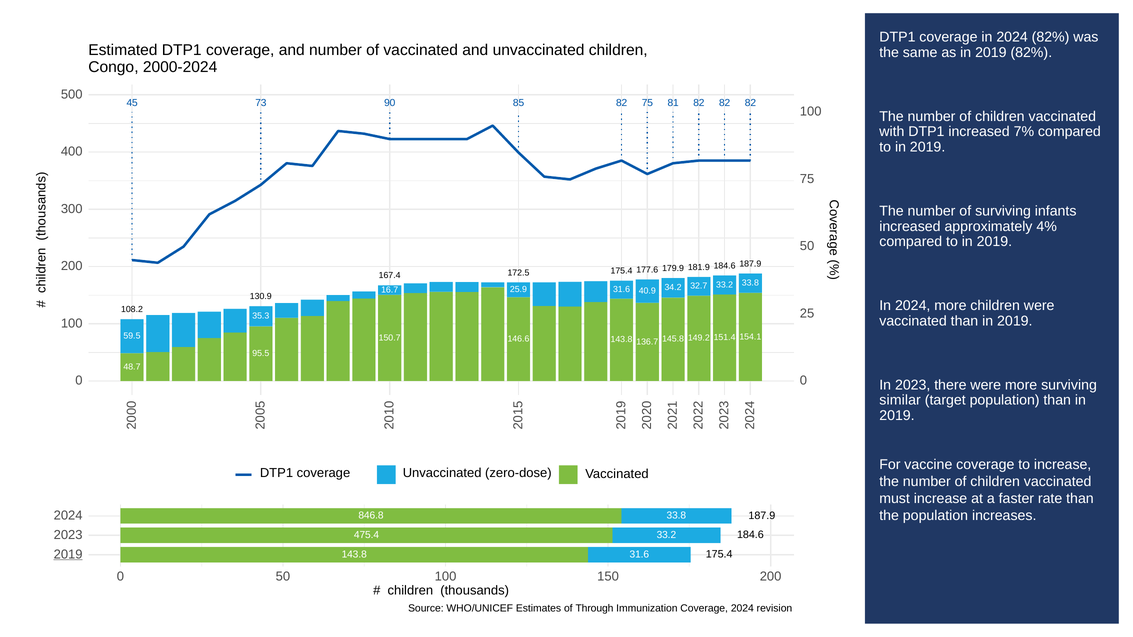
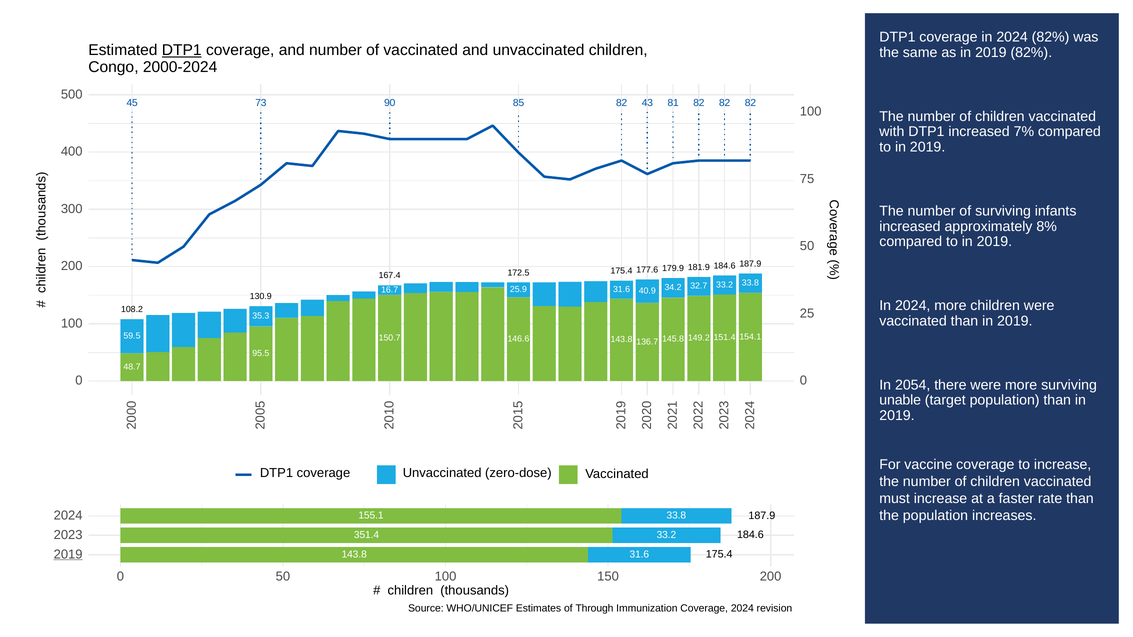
DTP1 underline: none -> present (182, 50)
82 75: 75 -> 43 (647, 103)
4%: 4% -> 8% (1047, 226)
In 2023: 2023 -> 2054 (913, 385)
similar: similar -> unable (900, 400)
846.8: 846.8 -> 155.1 (371, 516)
475.4: 475.4 -> 351.4 (367, 535)
